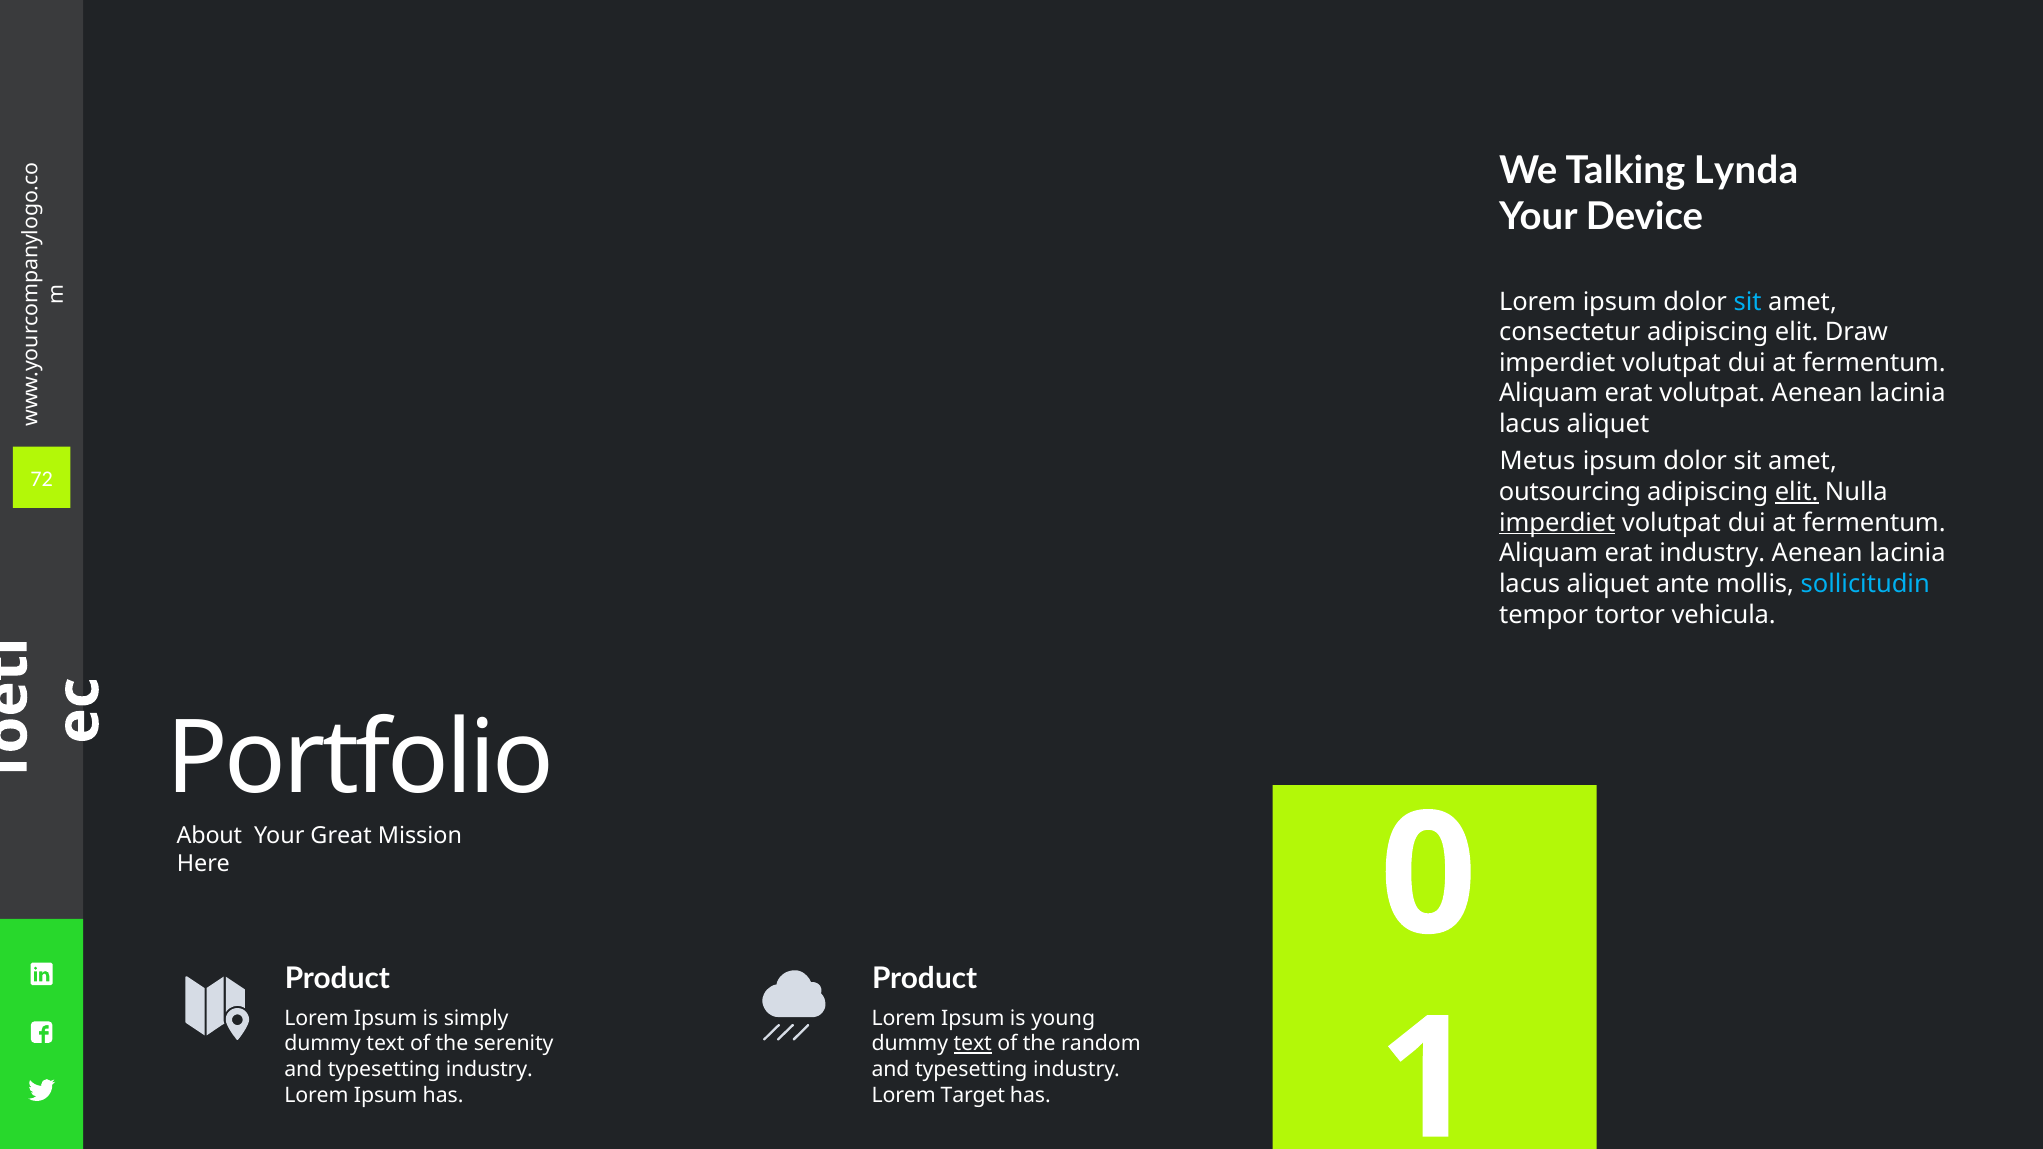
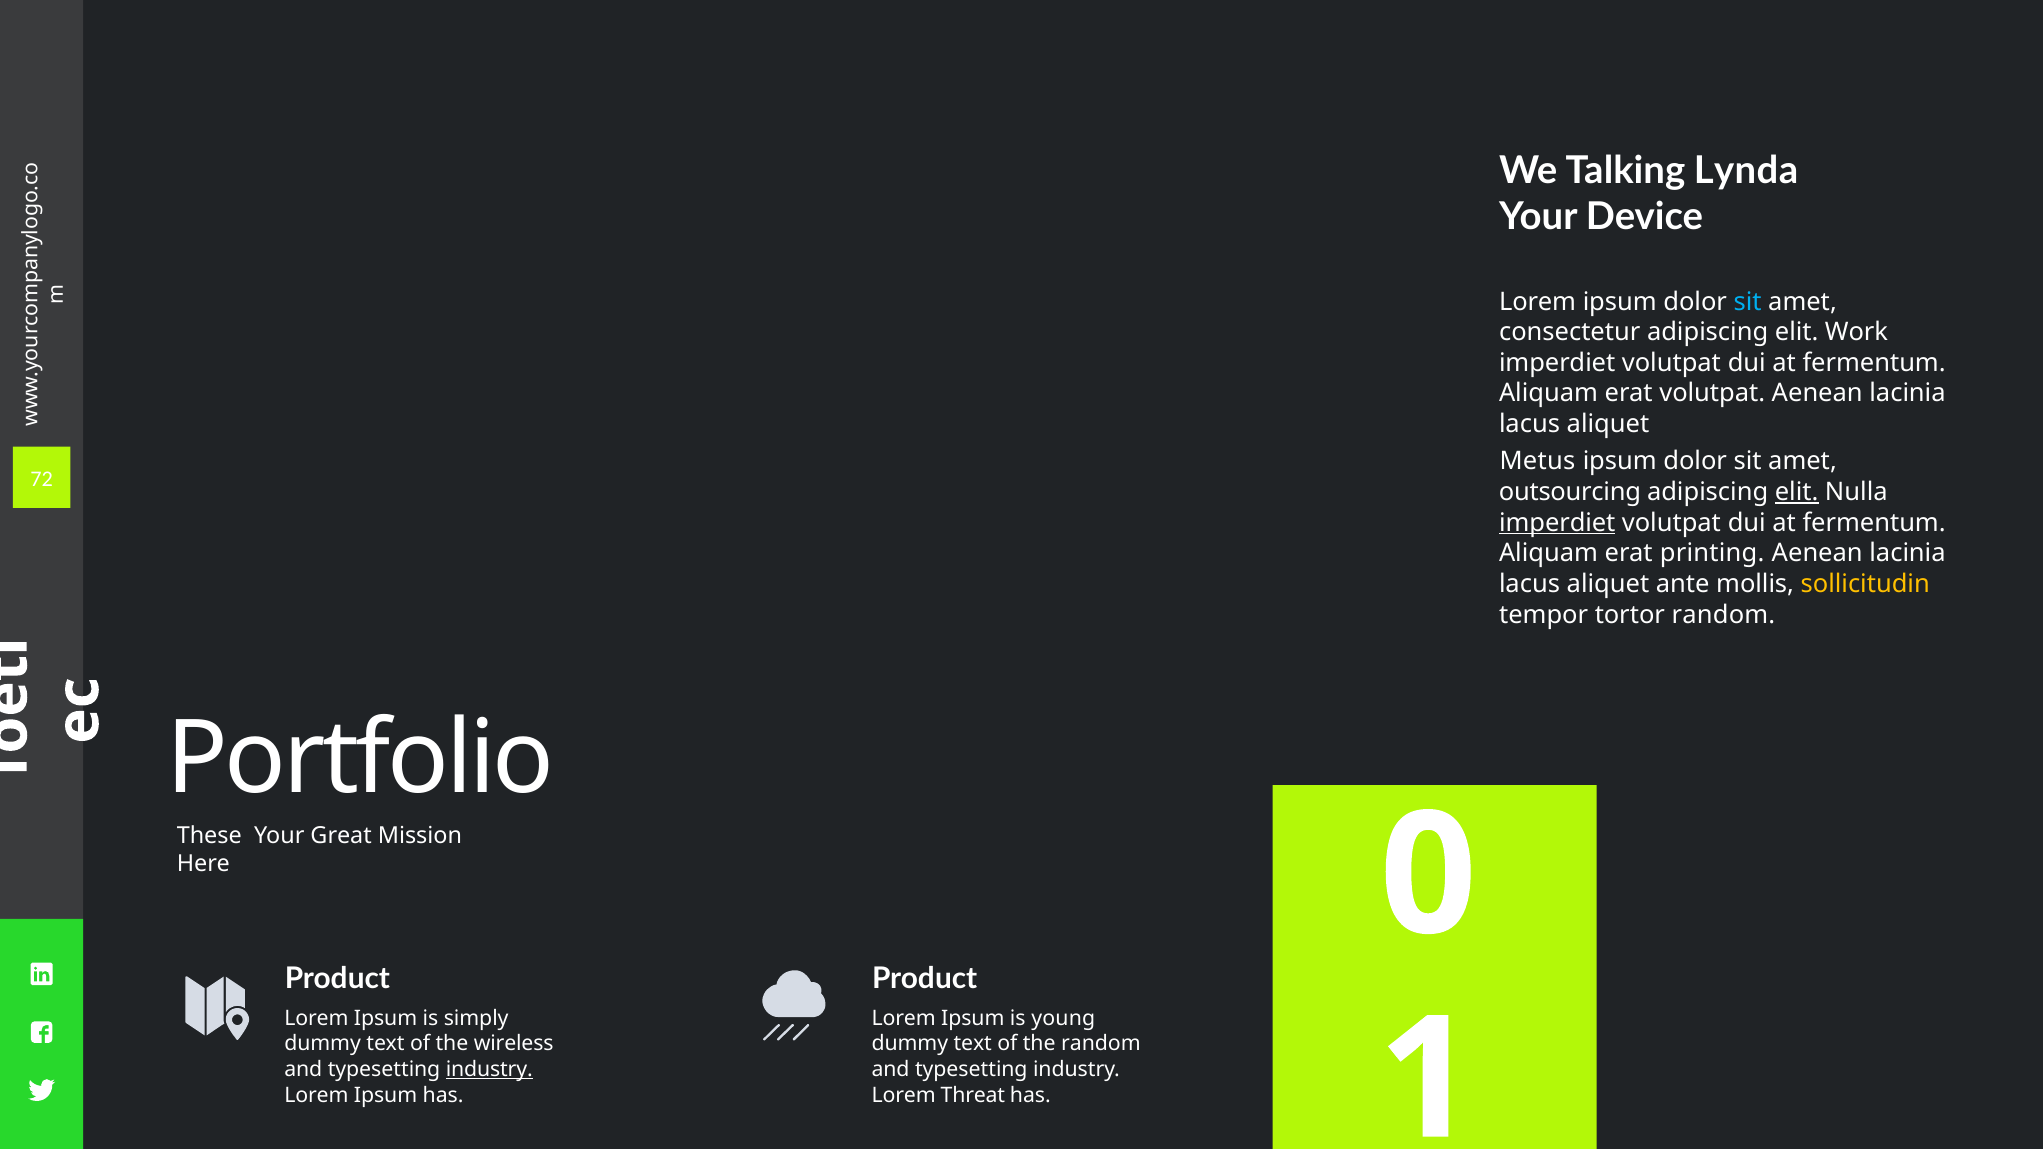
Draw: Draw -> Work (1856, 332)
erat industry: industry -> printing (1712, 553)
sollicitudin colour: light blue -> yellow (1865, 584)
tortor vehicula: vehicula -> random (1724, 615)
About: About -> These (209, 836)
serenity: serenity -> wireless (514, 1044)
text underline: present -> none (973, 1044)
industry underline: none -> present (489, 1070)
Target: Target -> Threat (973, 1095)
